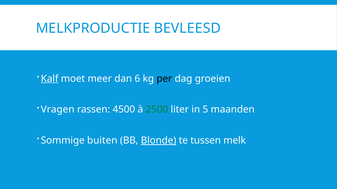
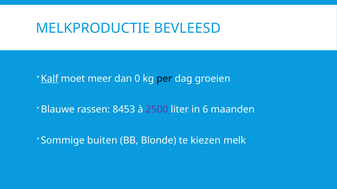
6: 6 -> 0 (137, 79)
Vragen: Vragen -> Blauwe (58, 110)
4500: 4500 -> 8453 (124, 110)
2500 colour: green -> purple (157, 110)
5: 5 -> 6 (205, 110)
Blonde underline: present -> none (159, 141)
tussen: tussen -> kiezen (206, 141)
